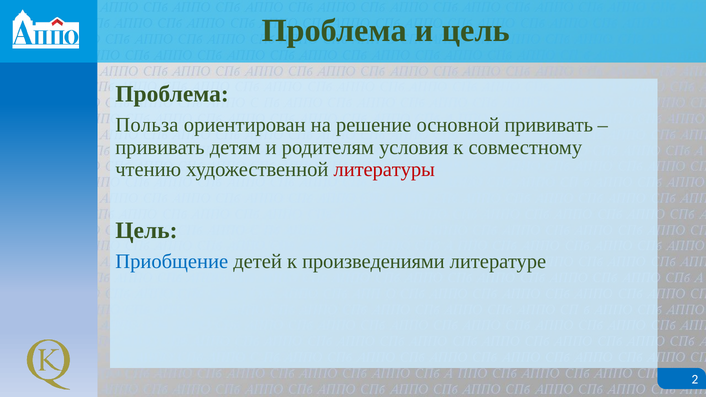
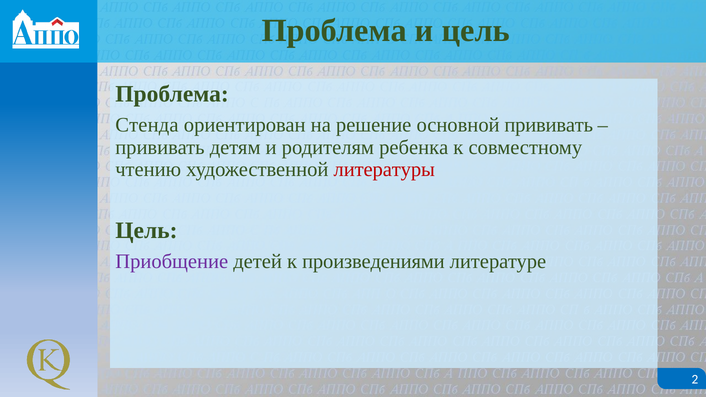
Польза: Польза -> Стенда (147, 125)
условия: условия -> ребенка (414, 147)
Приобщение colour: blue -> purple (172, 262)
